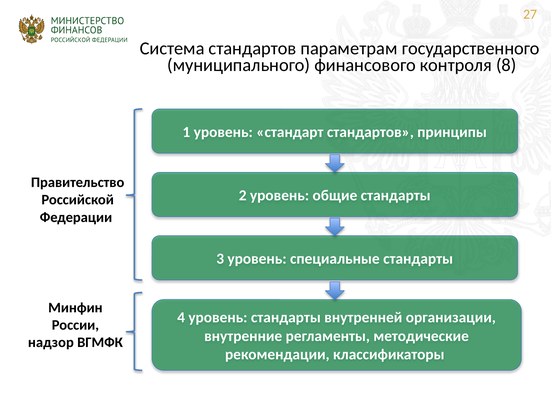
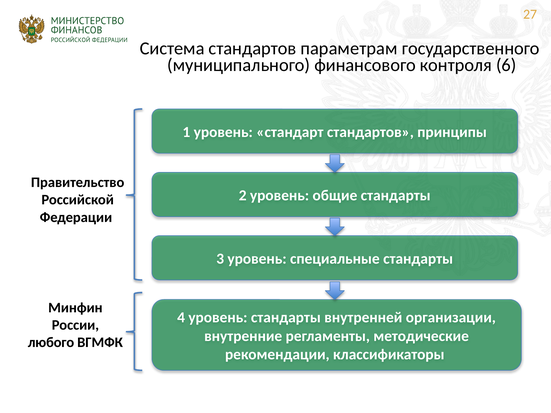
8: 8 -> 6 (506, 65)
надзор: надзор -> любого (51, 343)
